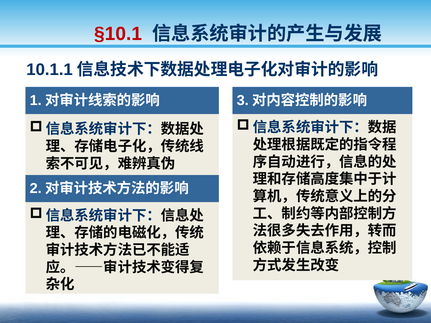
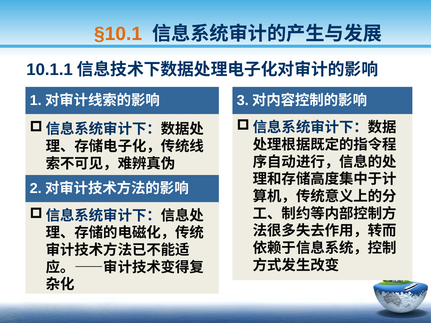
§10.1 colour: red -> orange (118, 34)
